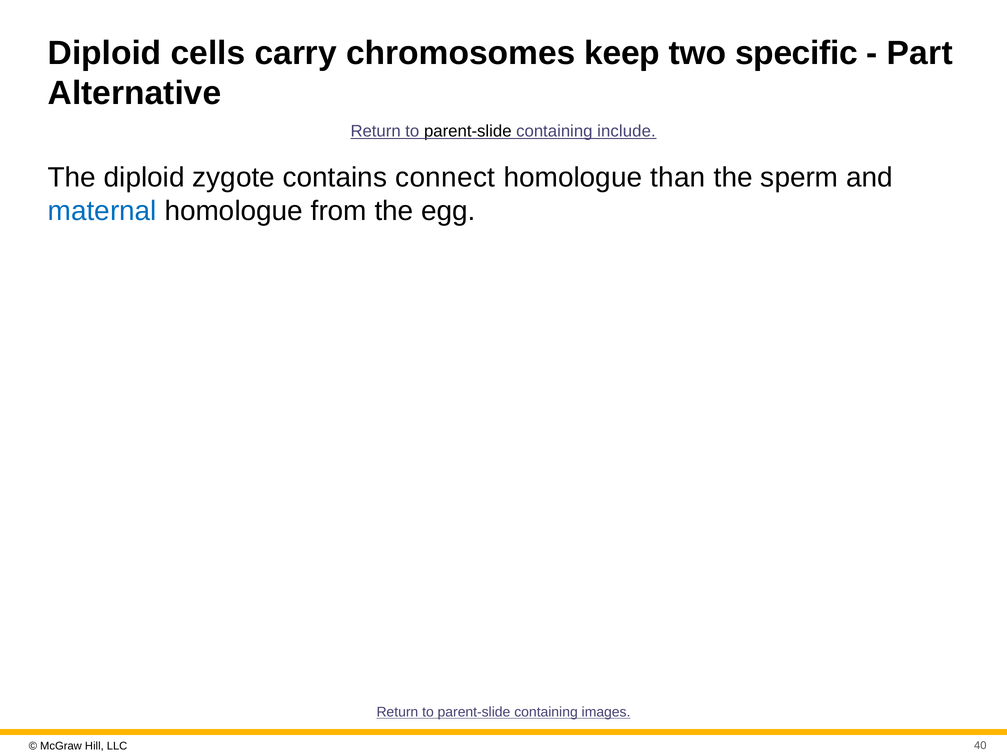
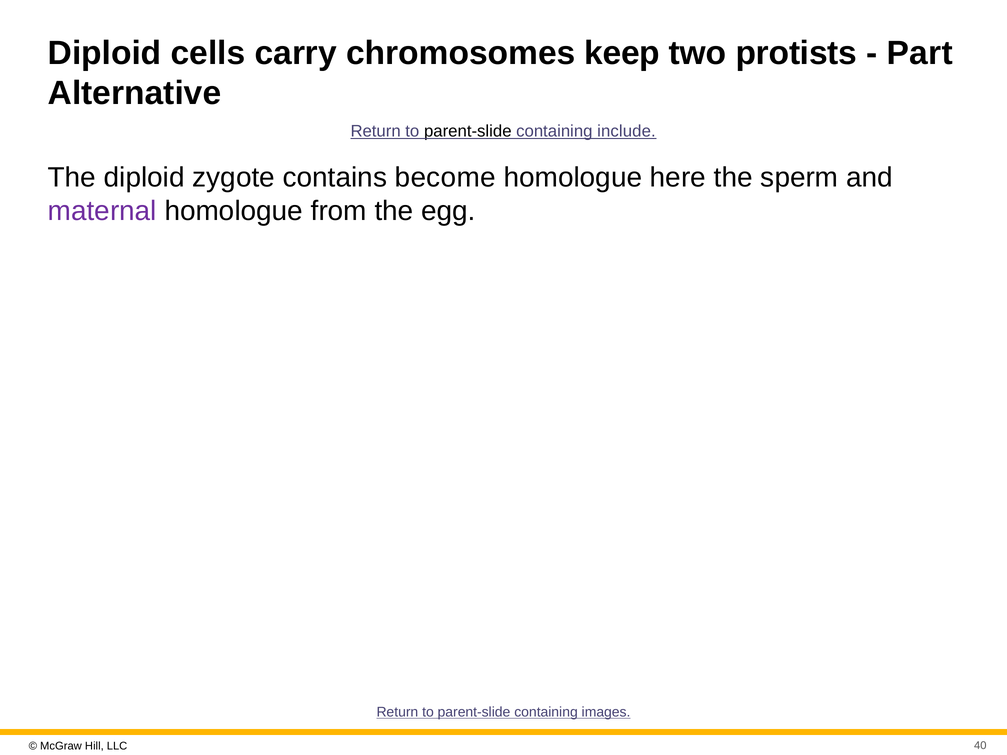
specific: specific -> protists (796, 53)
connect: connect -> become (445, 178)
than: than -> here (678, 178)
maternal colour: blue -> purple (102, 211)
